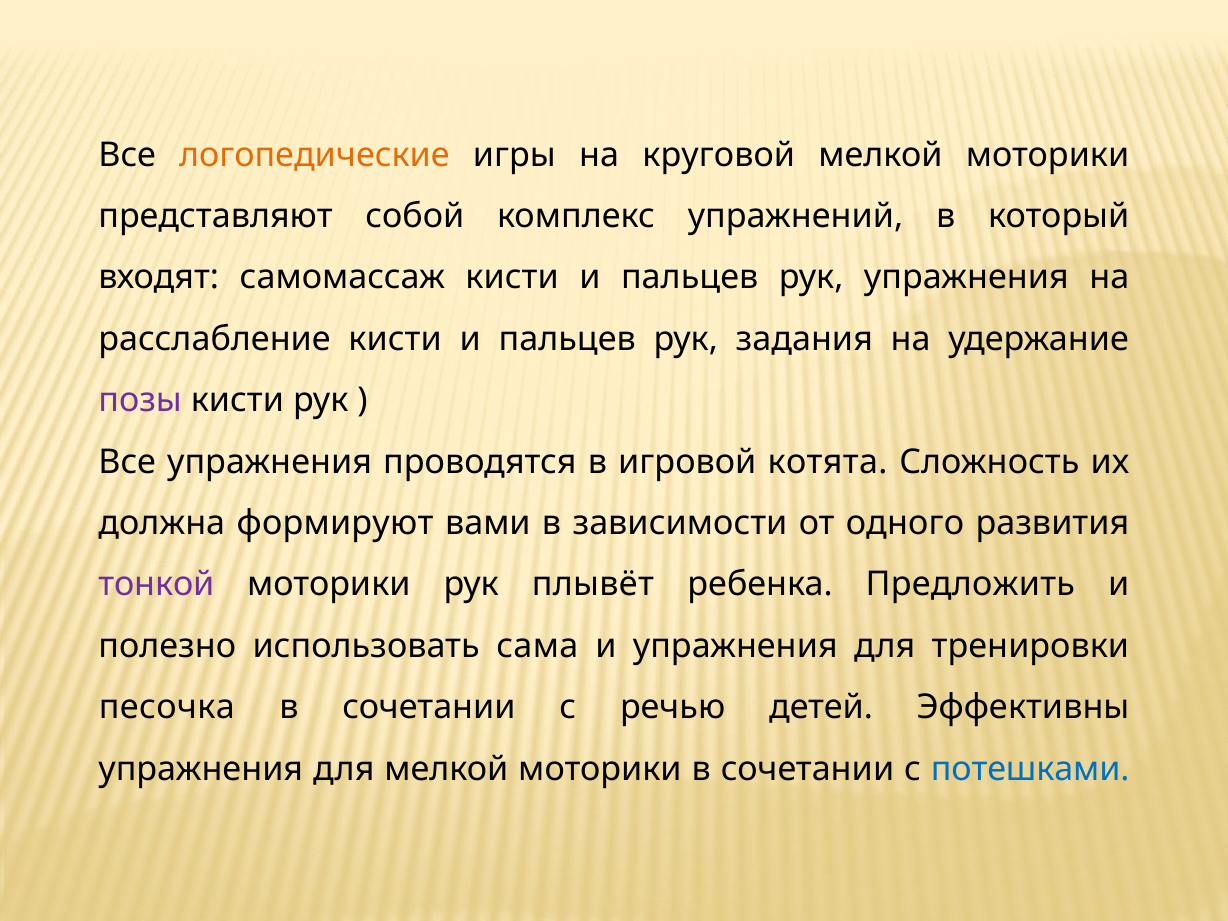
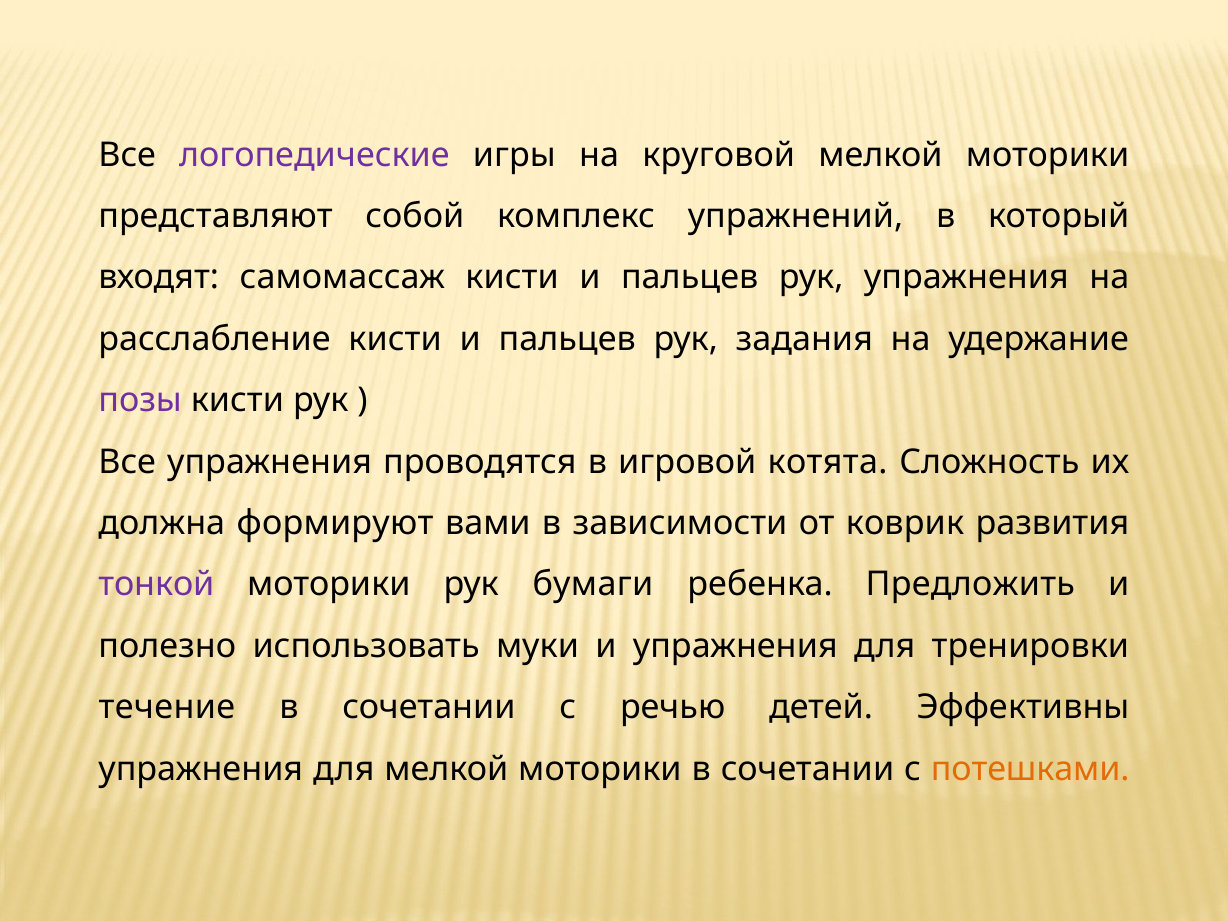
логопедические colour: orange -> purple (314, 155)
одного: одного -> коврик (905, 523)
плывёт: плывёт -> бумаги (593, 585)
сама: сама -> муки (537, 646)
песочка: песочка -> течение (167, 707)
потешками colour: blue -> orange (1030, 769)
